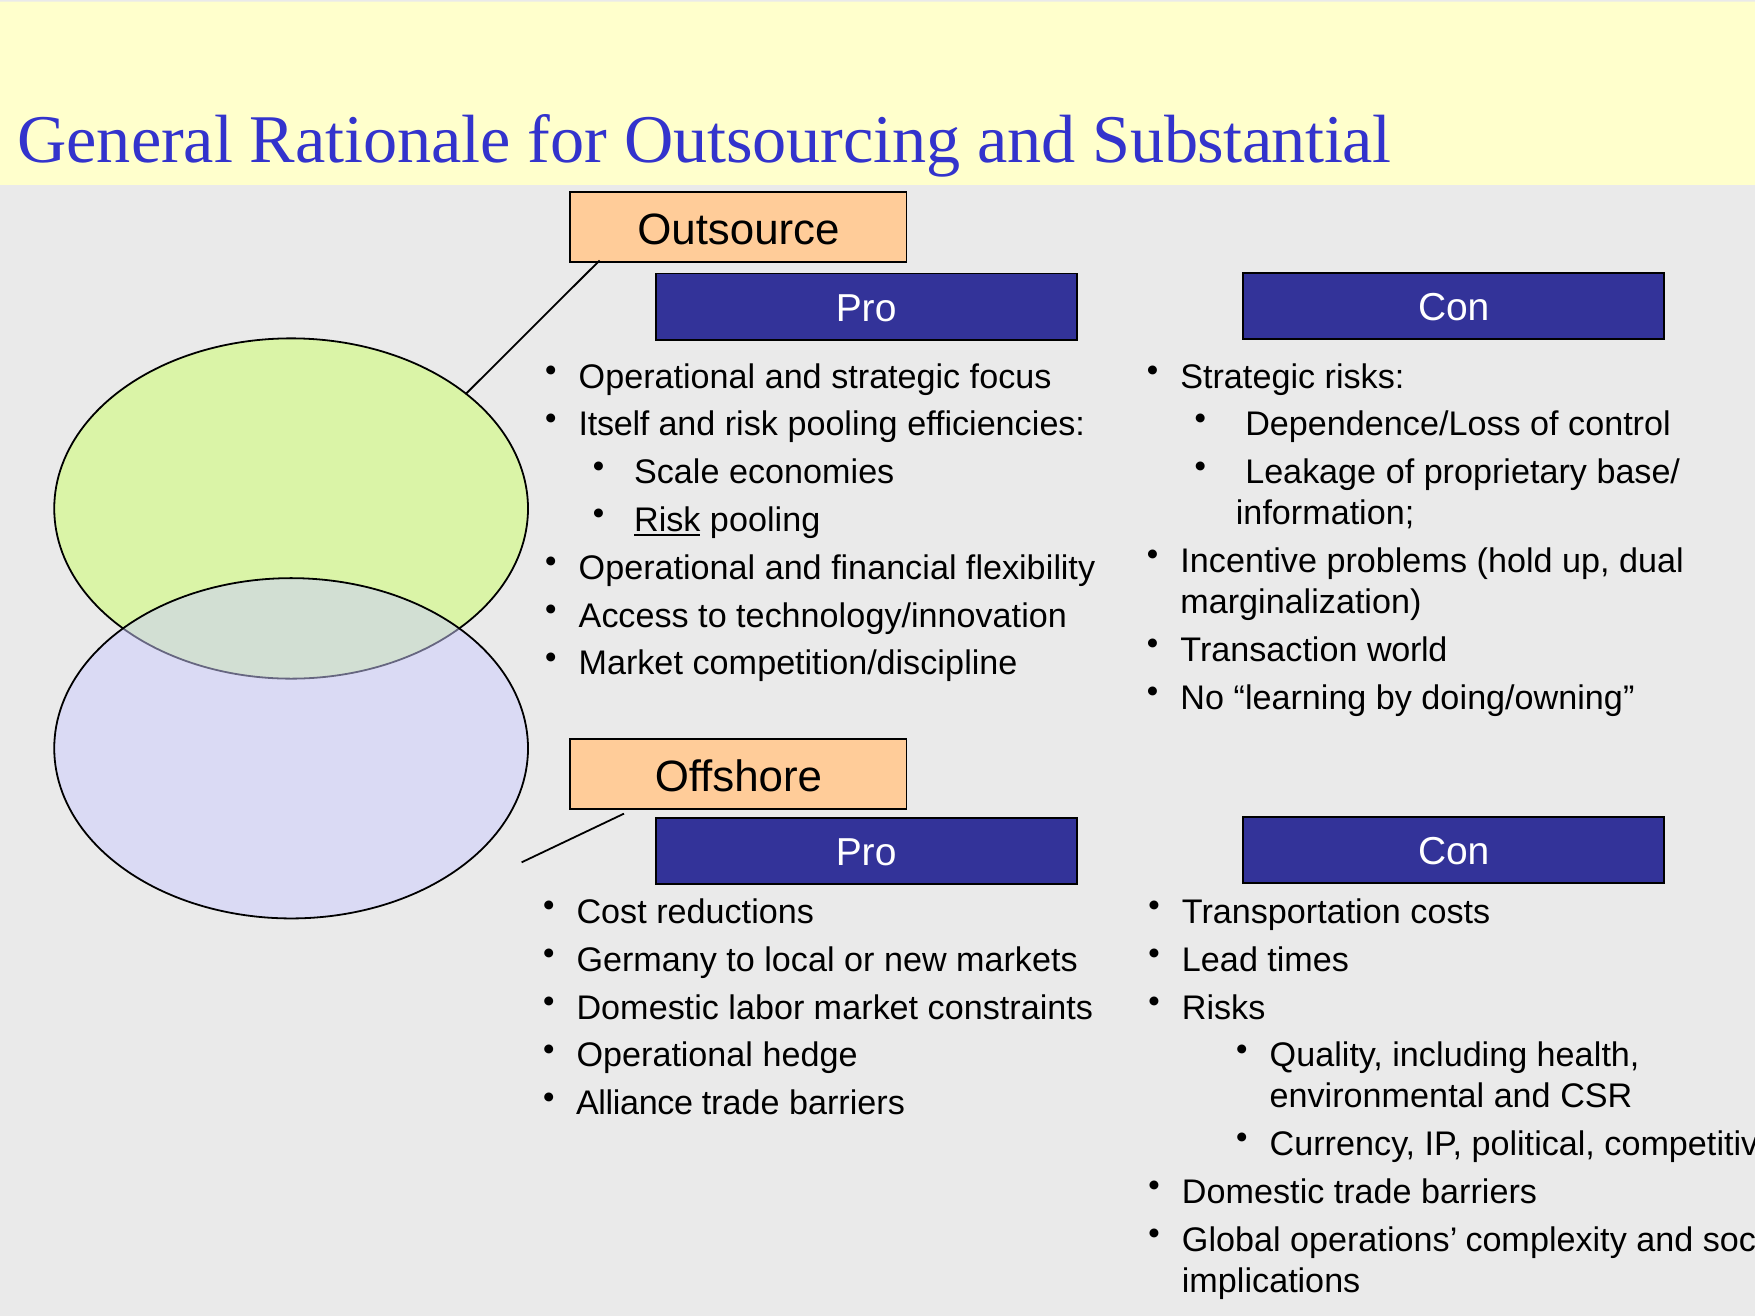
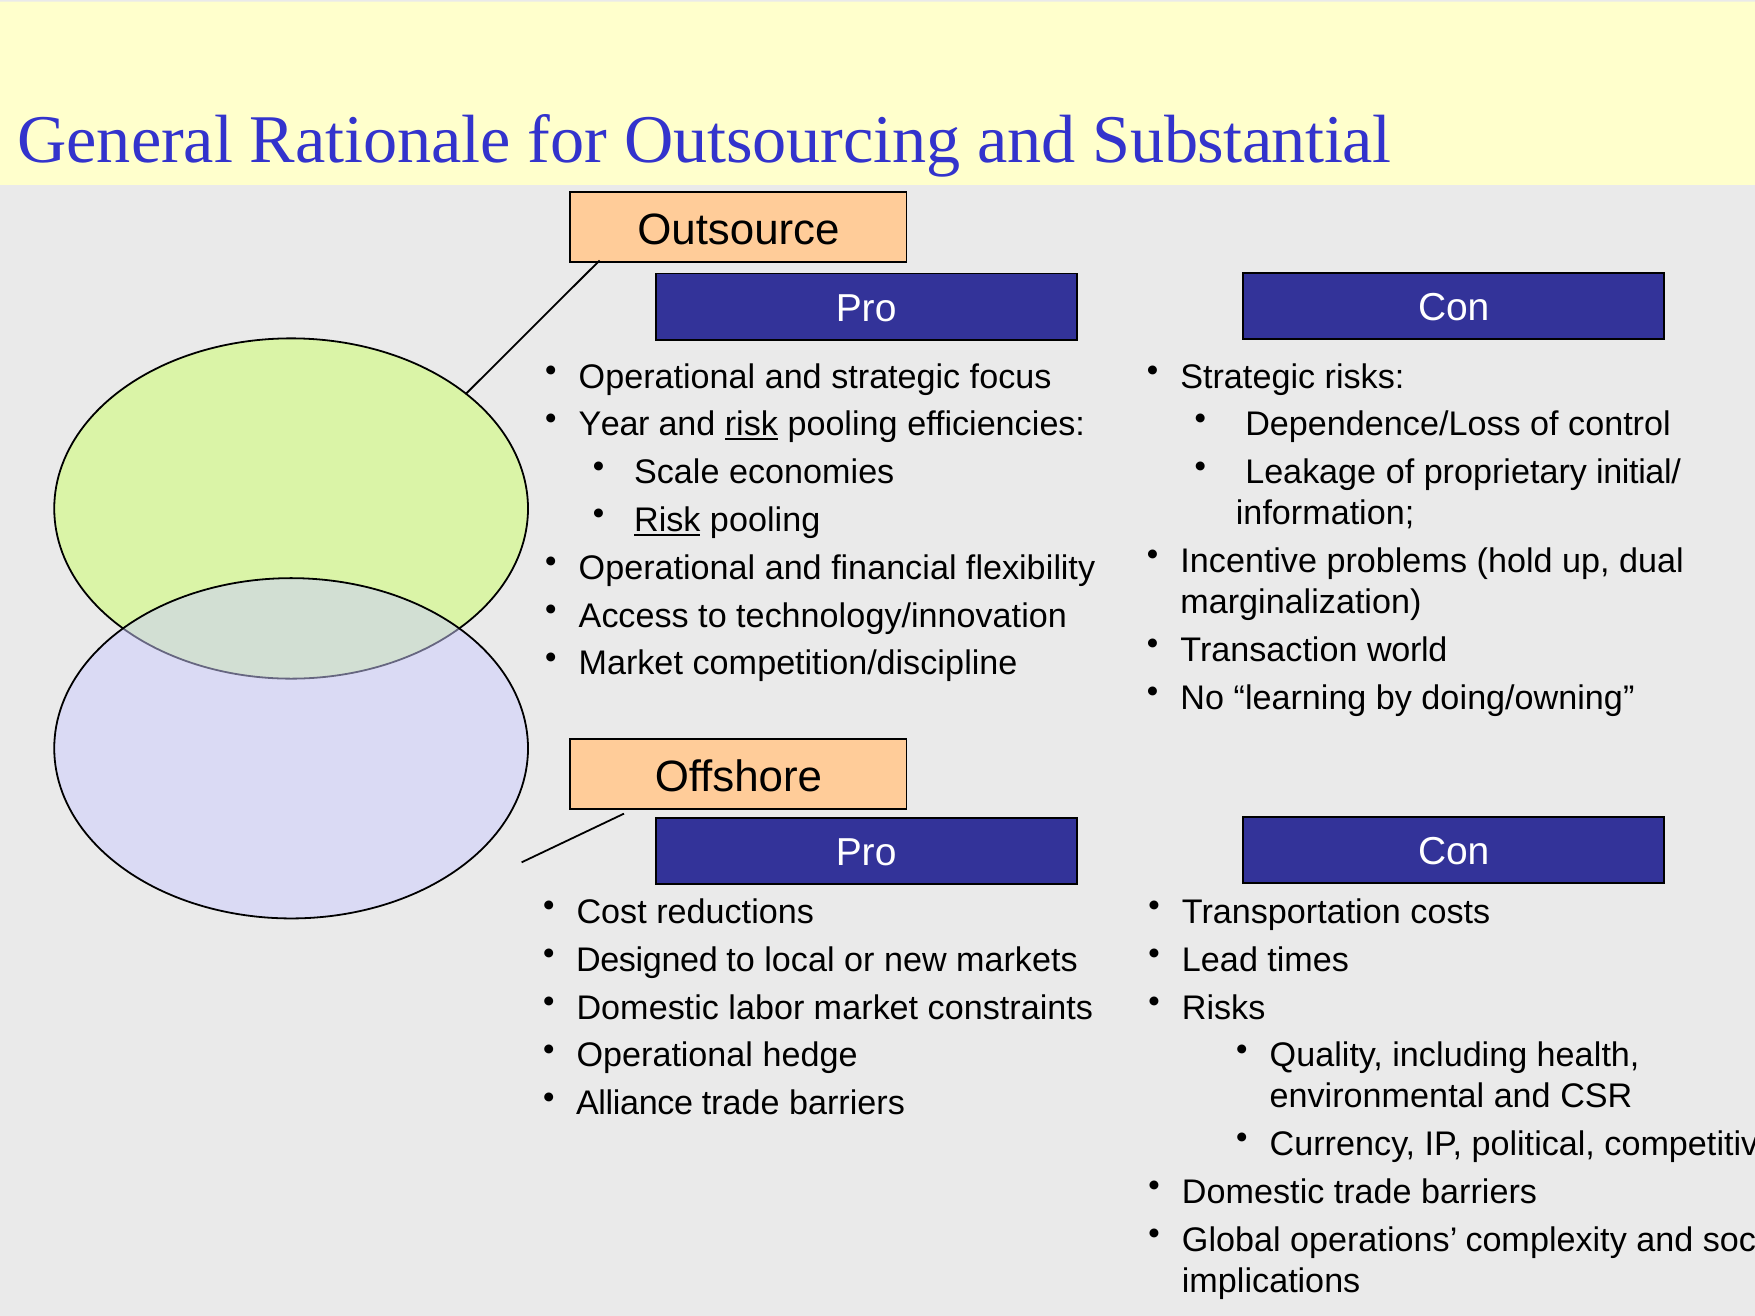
Itself: Itself -> Year (614, 425)
risk underline: none -> present (751, 425)
base/: base/ -> initial/ (1638, 473)
Germany: Germany -> Designed (647, 960)
